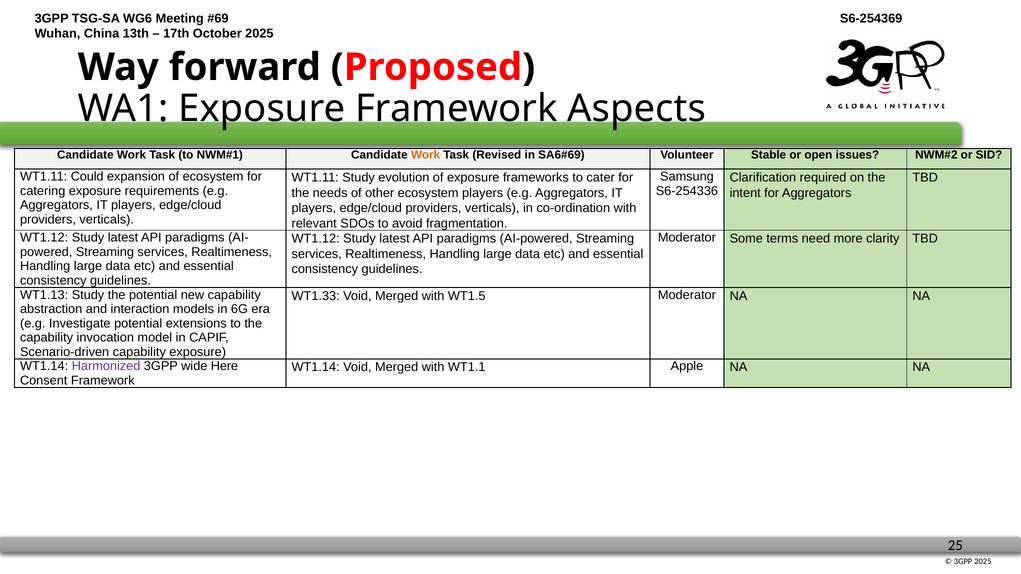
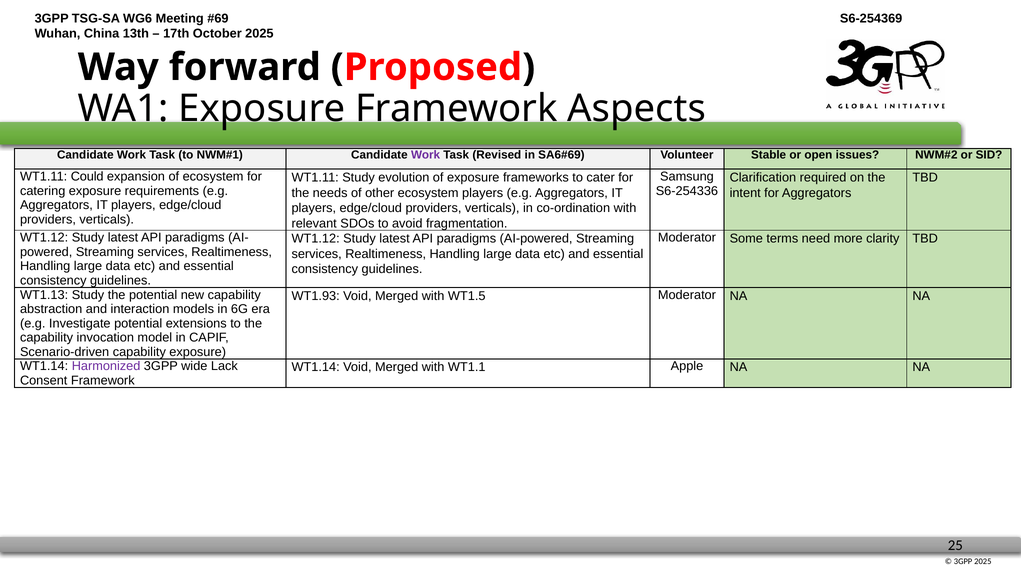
Work colour: orange -> purple (426, 155)
WT1.33: WT1.33 -> WT1.93 (316, 296)
Here: Here -> Lack (224, 366)
